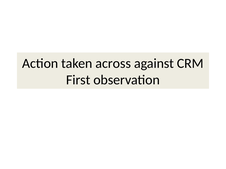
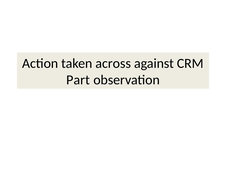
First: First -> Part (78, 80)
